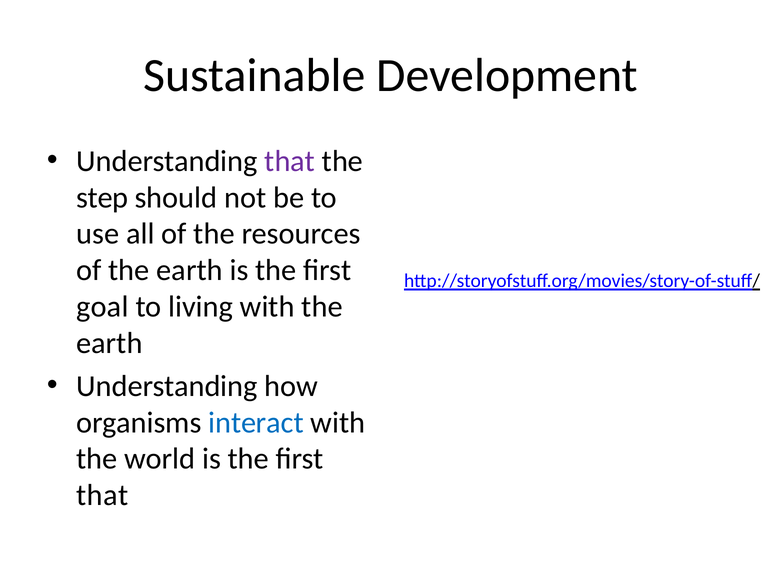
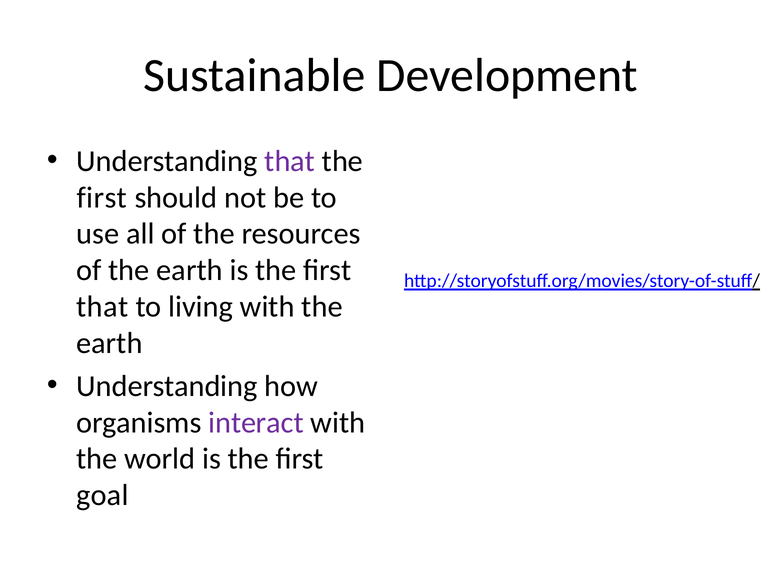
step: step -> first (102, 198)
goal: goal -> that (102, 307)
interact colour: blue -> purple (256, 423)
that: that -> goal (102, 496)
